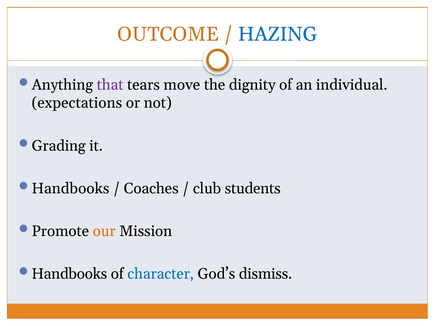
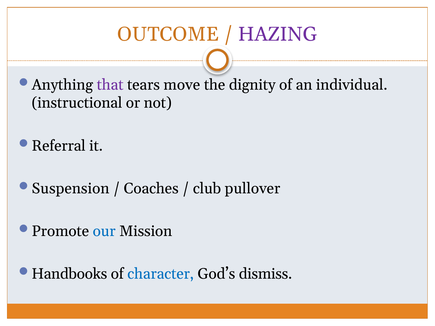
HAZING colour: blue -> purple (278, 34)
expectations: expectations -> instructional (77, 103)
Grading: Grading -> Referral (59, 146)
Handbooks: Handbooks -> Suspension (71, 189)
students: students -> pullover (253, 189)
our colour: orange -> blue (104, 231)
